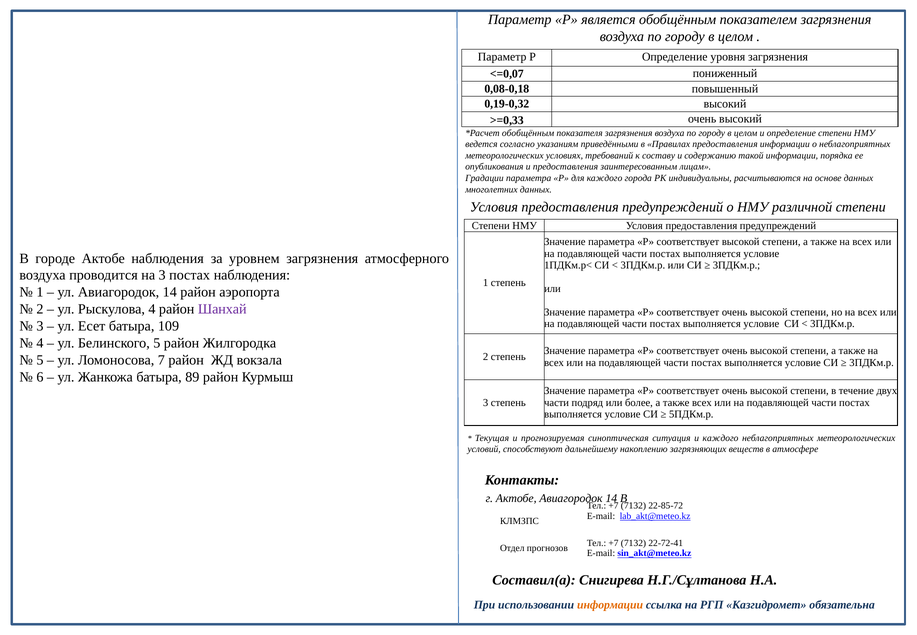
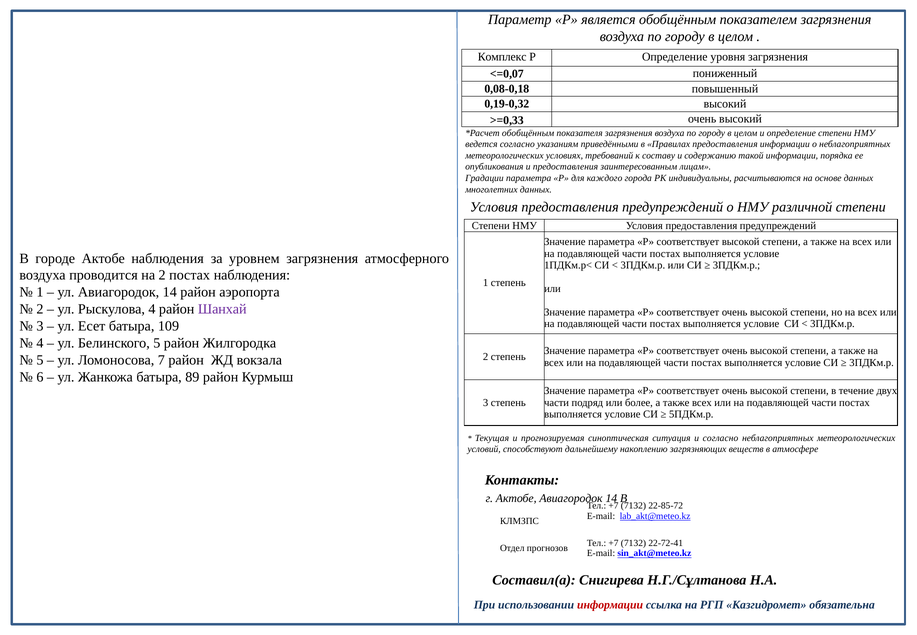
Параметр: Параметр -> Комплекс (502, 57)
на 3: 3 -> 2 (162, 275)
и каждого: каждого -> согласно (720, 438)
информации colour: orange -> red (610, 605)
